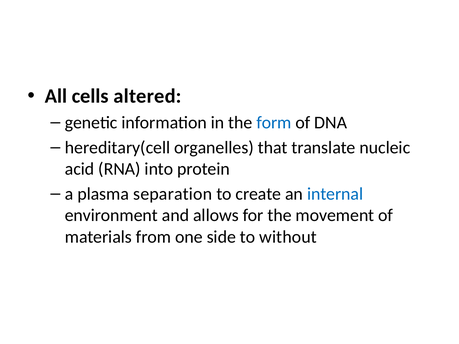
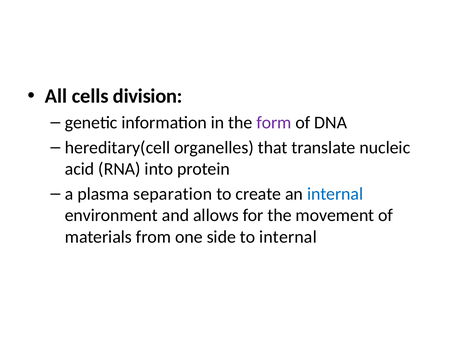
altered: altered -> division (148, 96)
form colour: blue -> purple (274, 123)
to without: without -> internal (288, 237)
